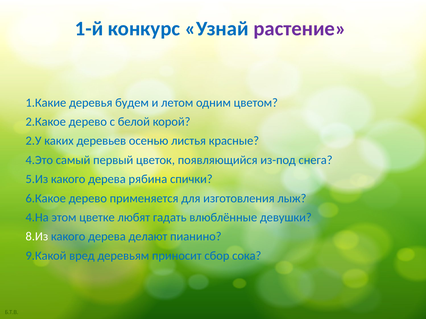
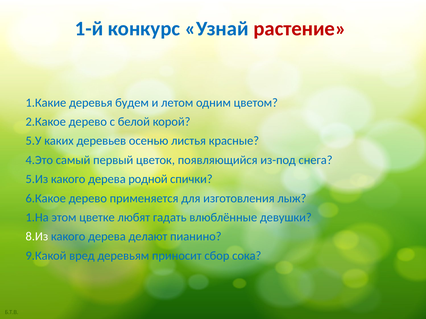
растение colour: purple -> red (300, 29)
2.У: 2.У -> 5.У (34, 141)
рябина: рябина -> родной (148, 179)
4.На: 4.На -> 1.На (37, 218)
